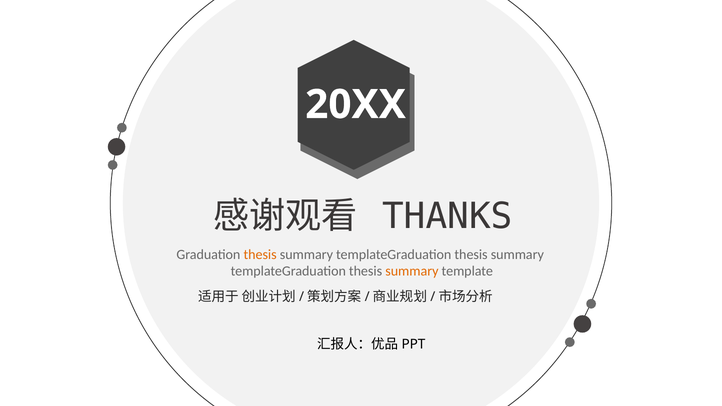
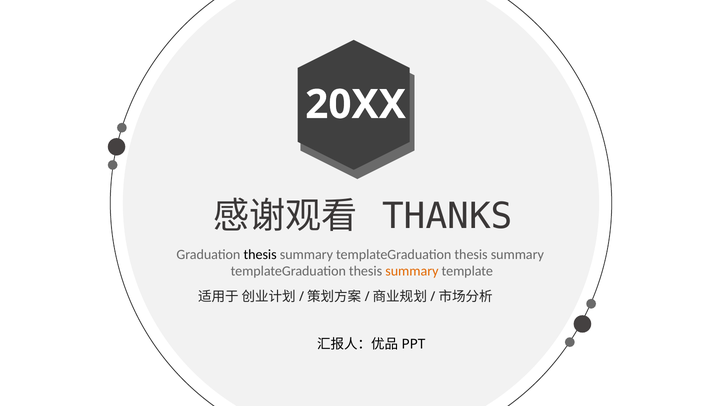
thesis colour: orange -> black (260, 255)
